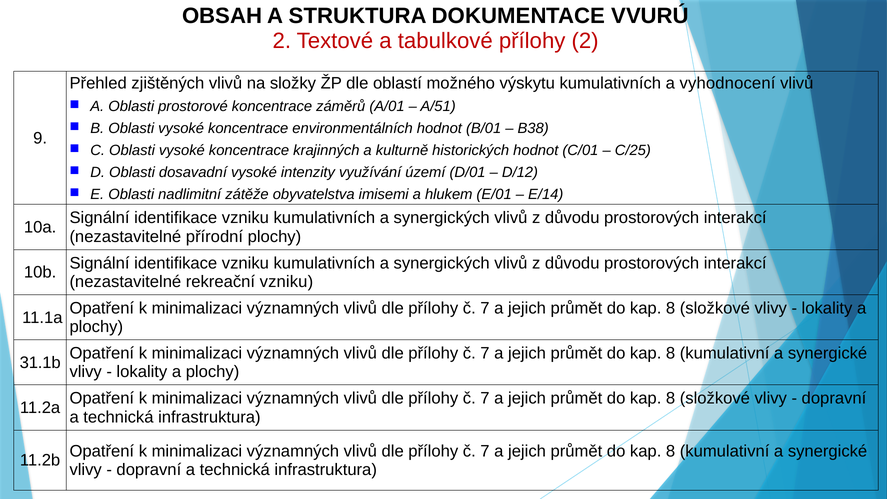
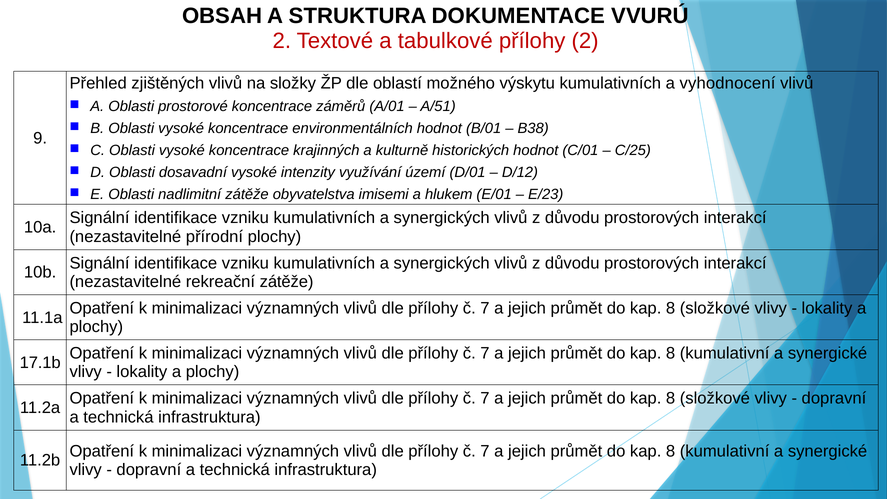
E/14: E/14 -> E/23 (546, 194)
rekreační vzniku: vzniku -> zátěže (287, 282)
31.1b: 31.1b -> 17.1b (40, 363)
